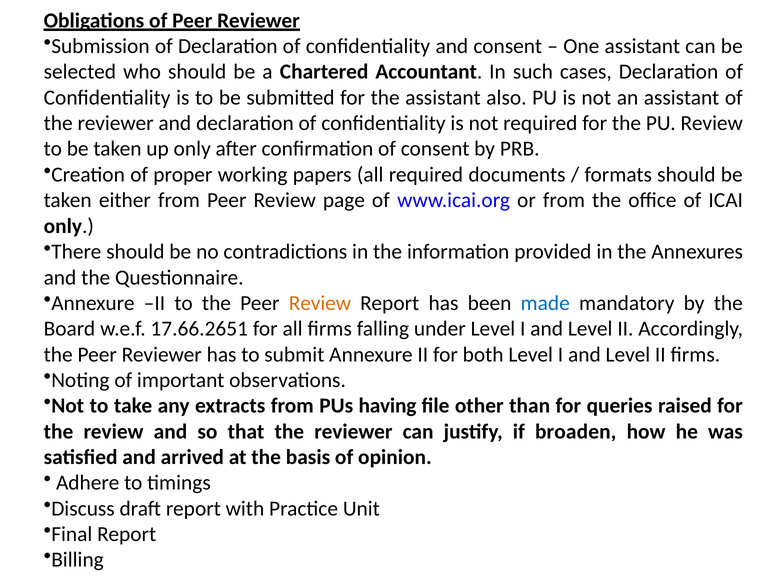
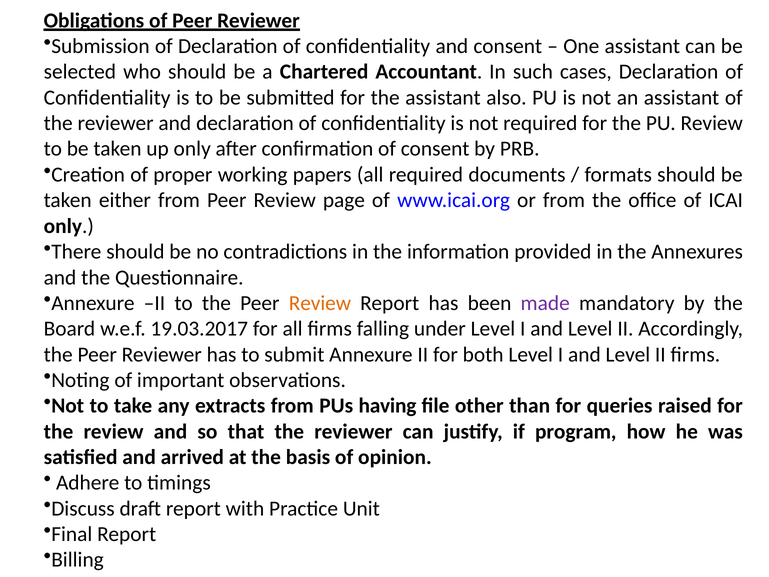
made colour: blue -> purple (545, 303)
17.66.2651: 17.66.2651 -> 19.03.2017 (199, 329)
broaden: broaden -> program (576, 431)
